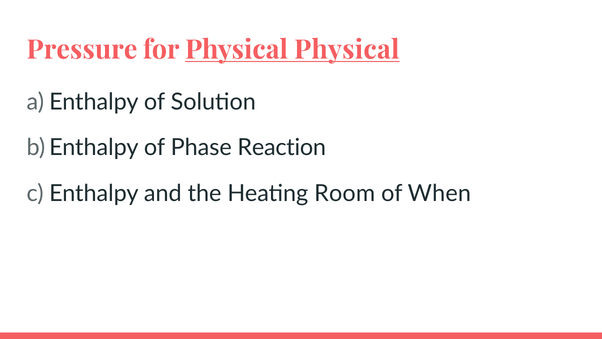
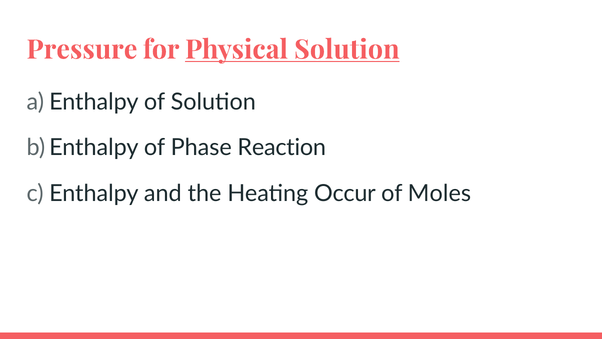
Physical Physical: Physical -> Solution (347, 50)
Room: Room -> Occur (345, 193)
When: When -> Moles (439, 193)
